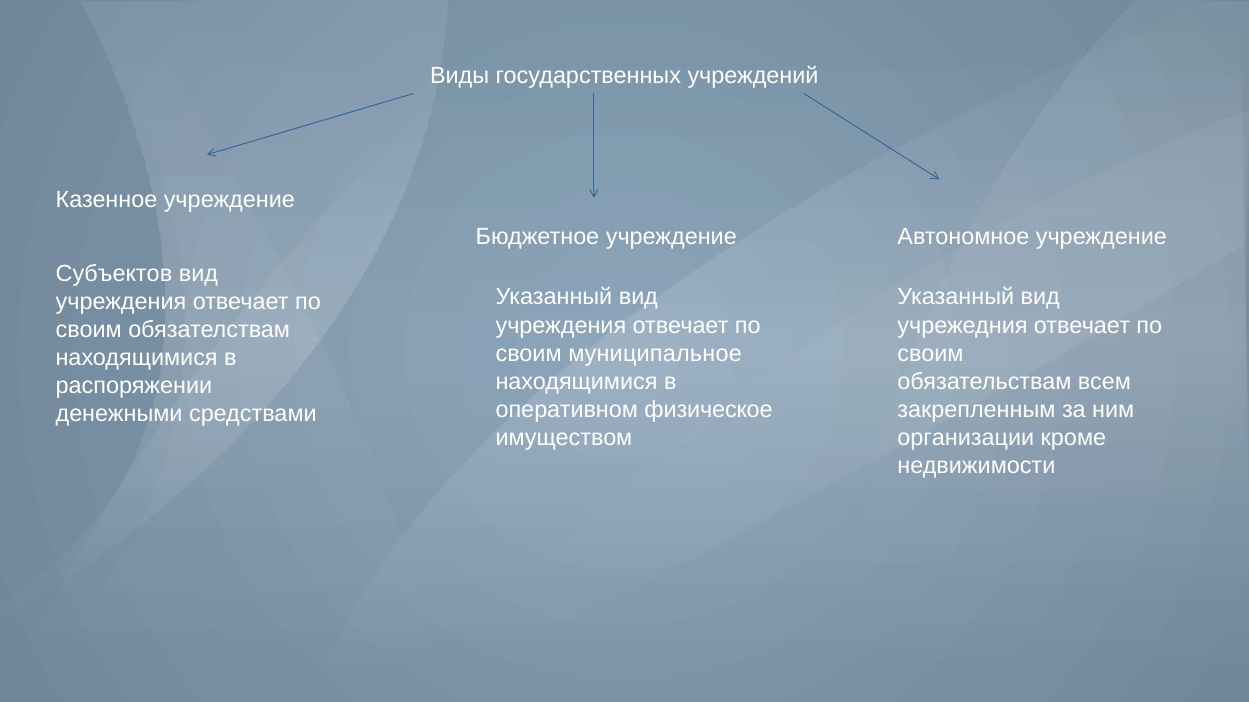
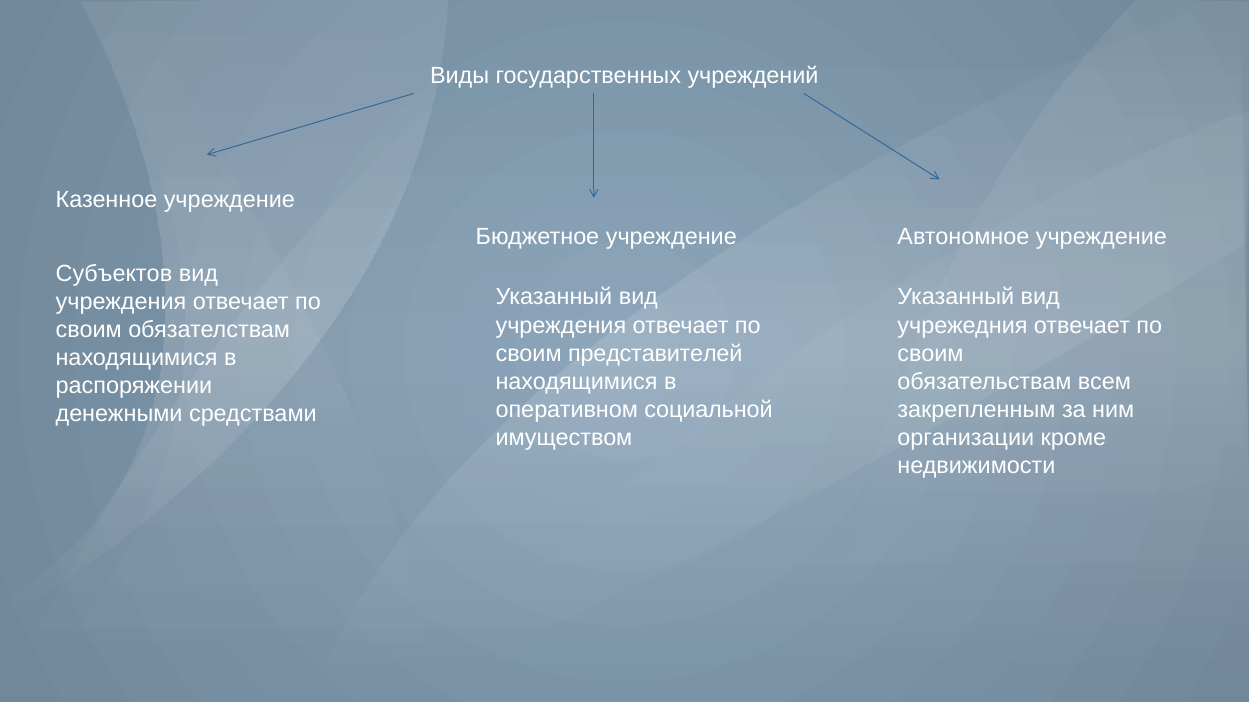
муниципальное: муниципальное -> представителей (655, 354)
физическое: физическое -> социальной (709, 410)
